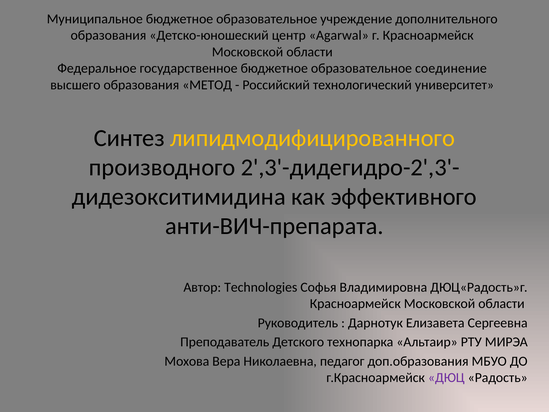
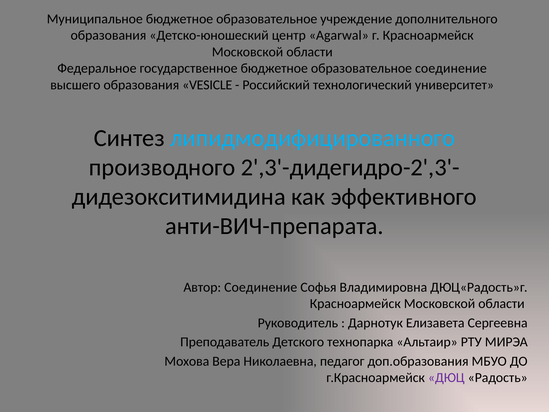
МЕТОД: МЕТОД -> VESICLE (207, 85)
липидмодифицированного colour: yellow -> light blue (313, 138)
Автор Technologies: Technologies -> Соединение (261, 287)
